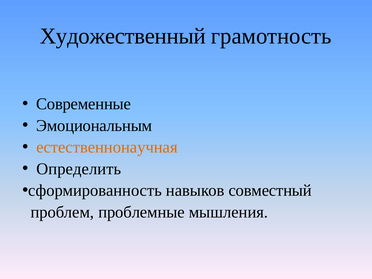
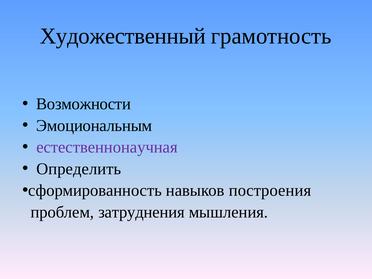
Современные: Современные -> Возможности (84, 104)
естественнонаучная colour: orange -> purple (107, 147)
совместный: совместный -> построения (270, 191)
проблемные: проблемные -> затруднения (141, 212)
